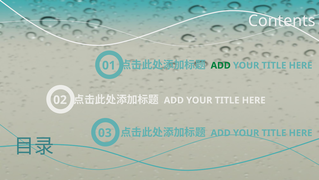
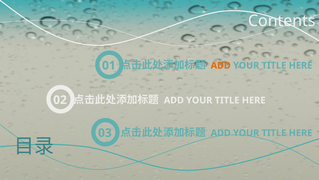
ADD colour: green -> orange (221, 65)
